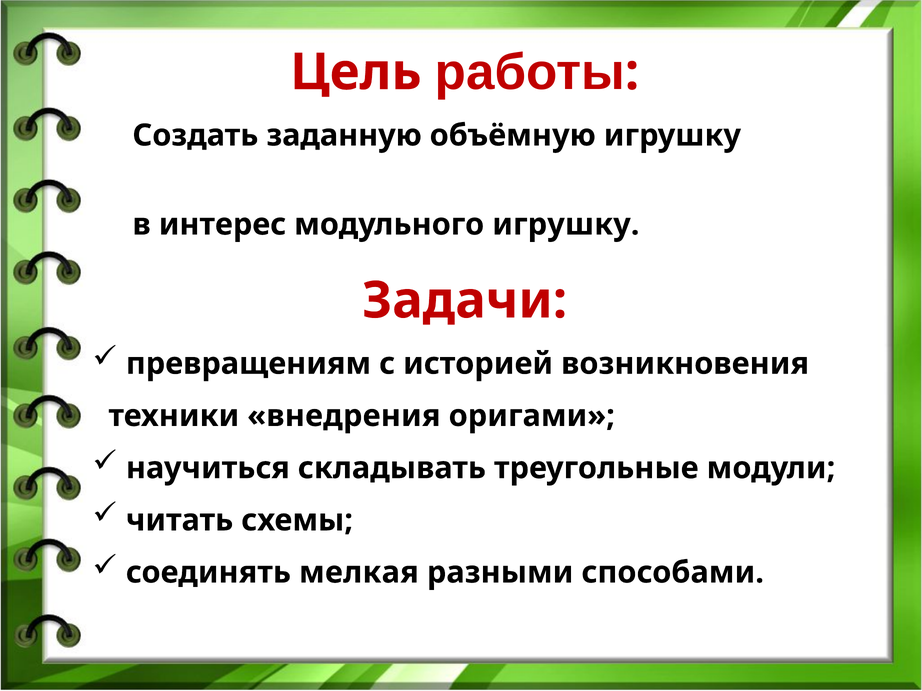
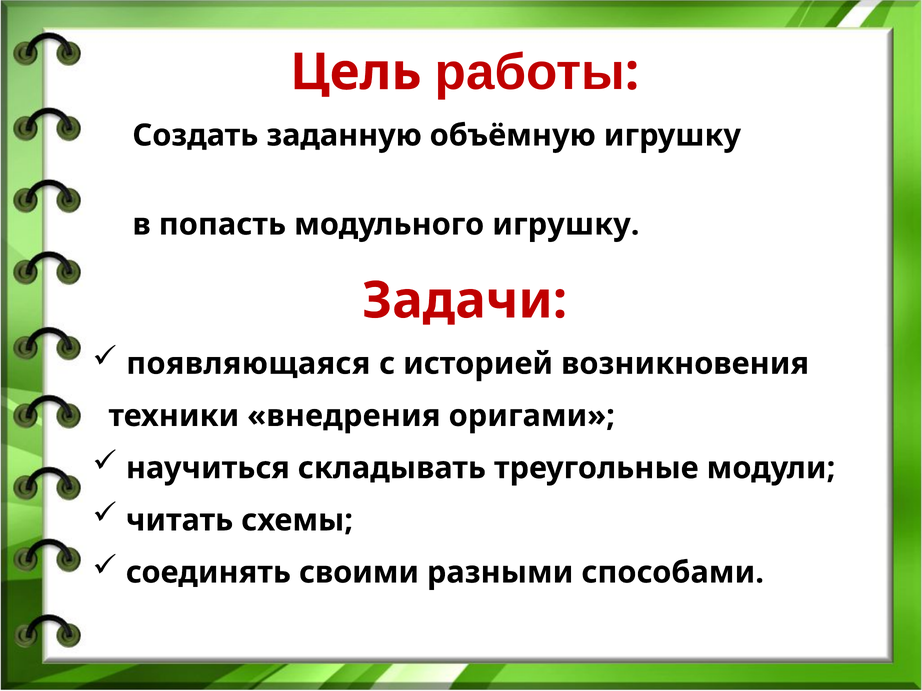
интерес: интерес -> попасть (222, 225)
превращениям: превращениям -> появляющаяся (248, 364)
мелкая: мелкая -> своими (359, 573)
